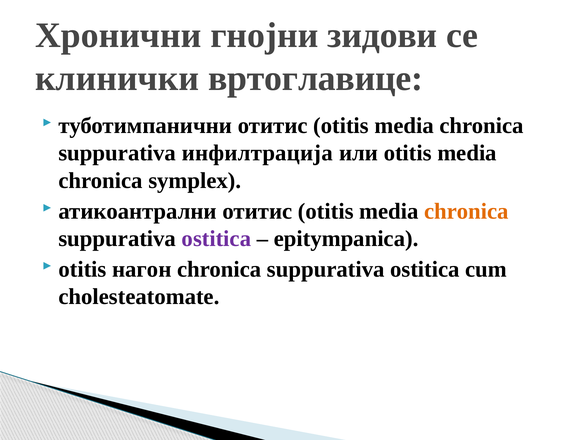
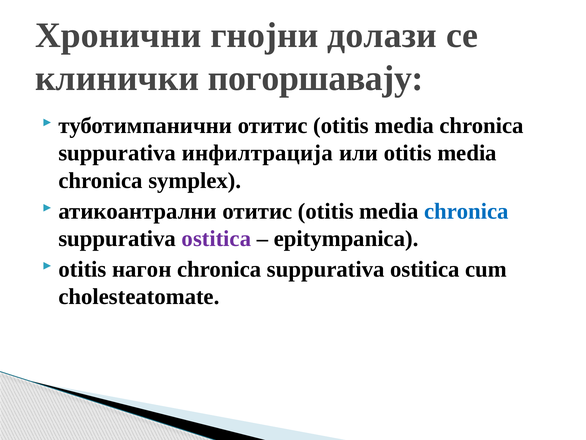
зидови: зидови -> долази (382, 35)
вртоглавице: вртоглавице -> погоршавају (316, 78)
chronica colour: orange -> blue (466, 211)
